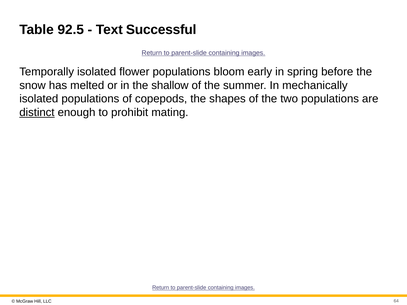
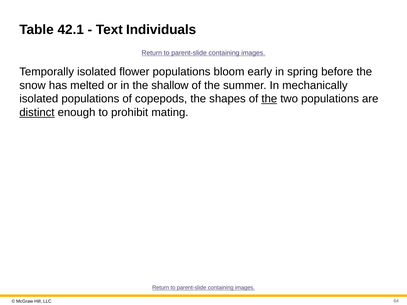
92.5: 92.5 -> 42.1 (71, 30)
Successful: Successful -> Individuals (161, 30)
the underline: none -> present (269, 99)
